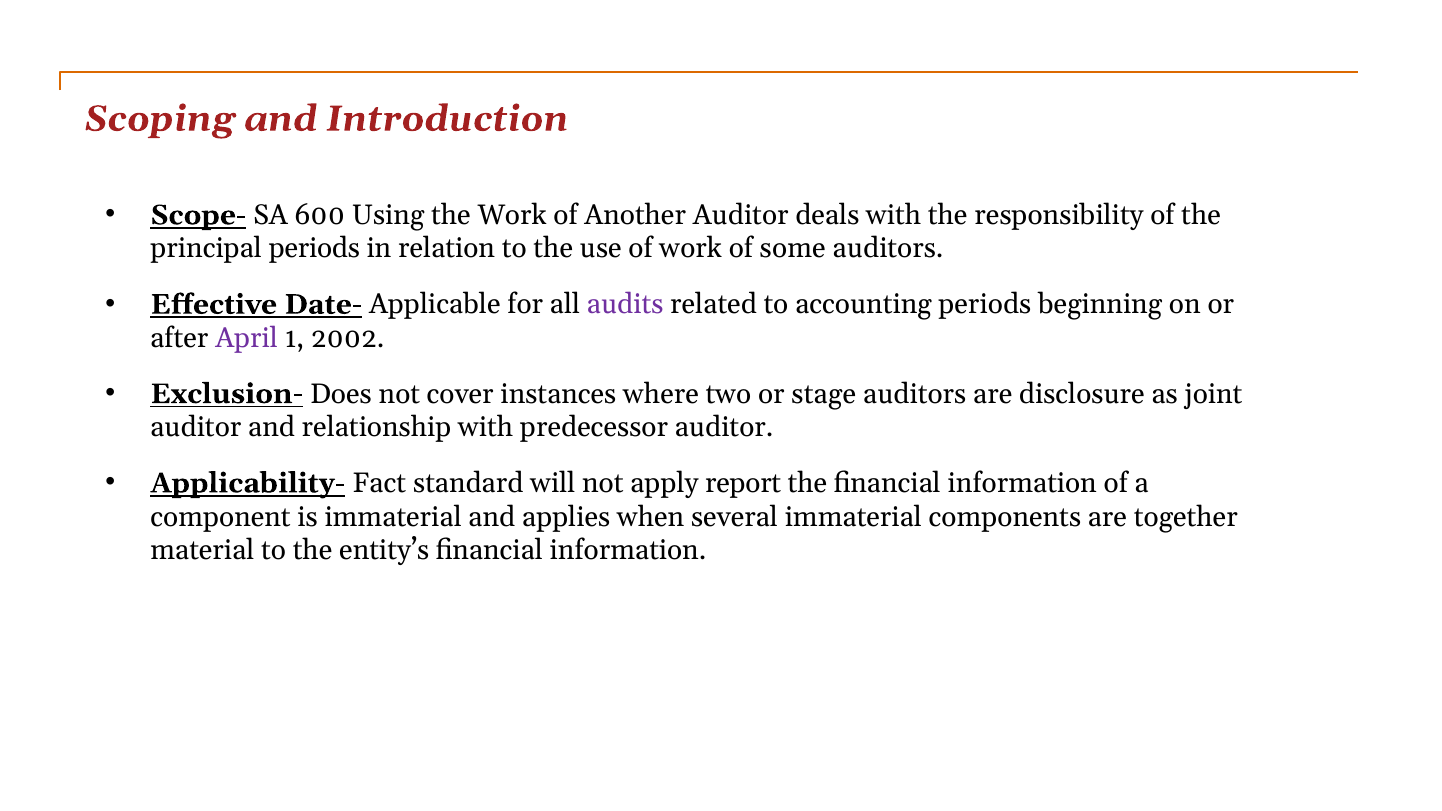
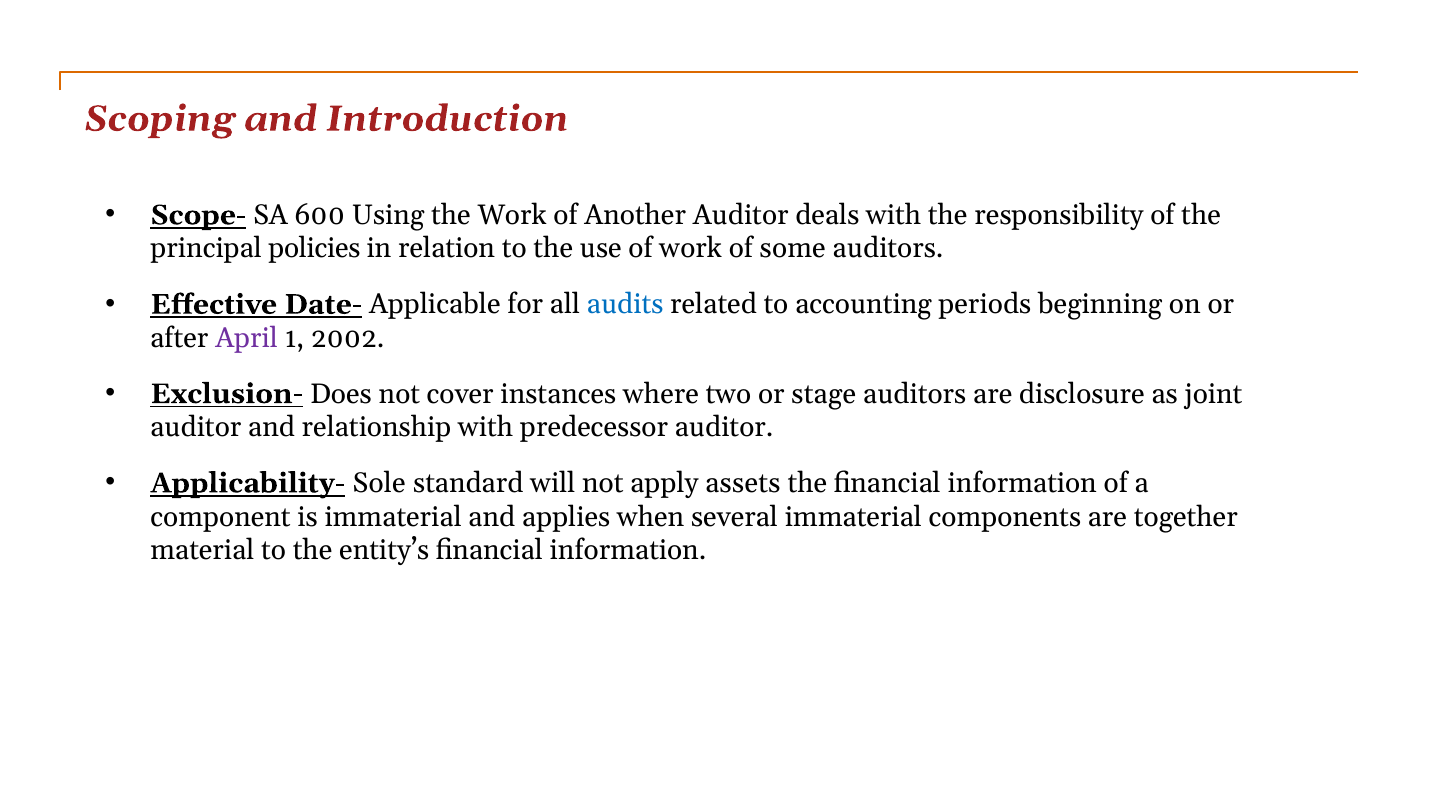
principal periods: periods -> policies (314, 249)
audits colour: purple -> blue (625, 304)
Fact: Fact -> Sole (379, 483)
report: report -> assets (743, 483)
